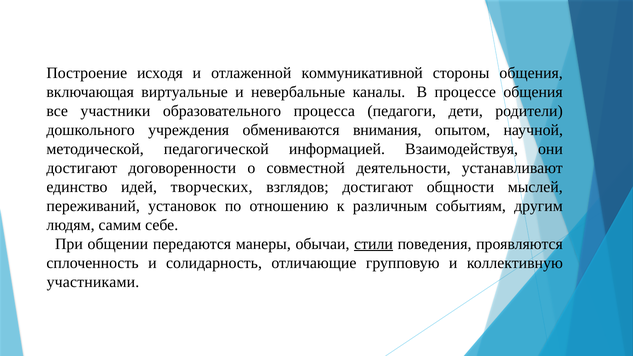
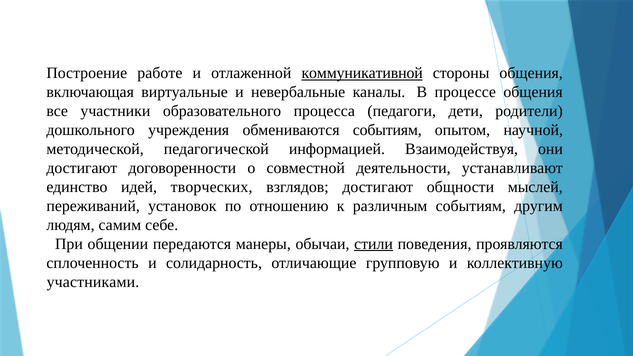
исходя: исходя -> работе (160, 73)
коммуникативной underline: none -> present (362, 73)
обмениваются внимания: внимания -> событиям (387, 130)
